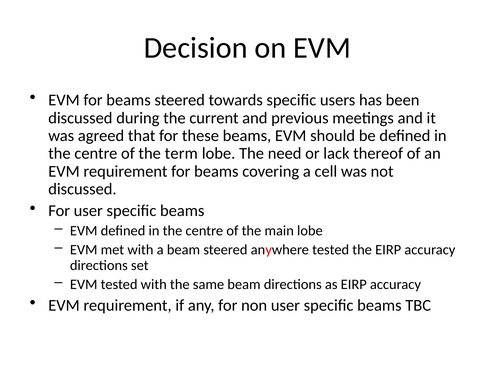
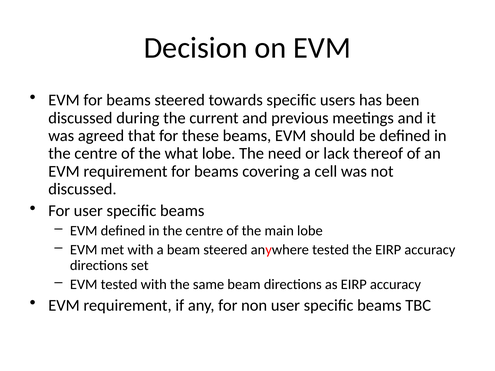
term: term -> what (181, 154)
